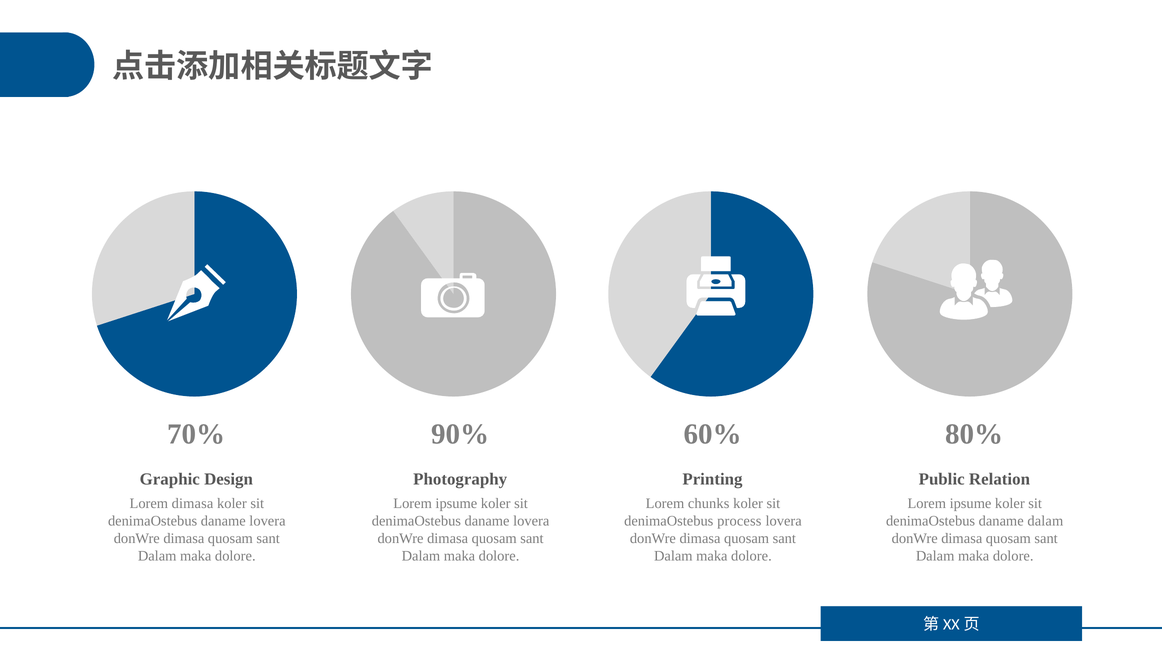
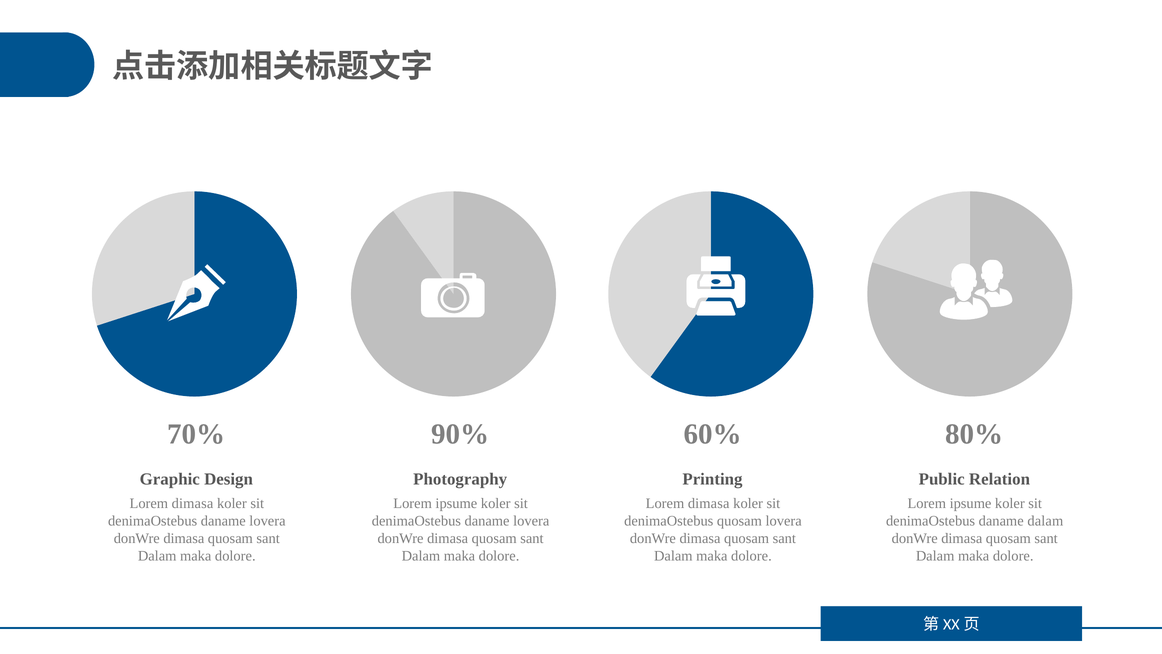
chunks: chunks -> dimasa (709, 503)
denimaOstebus process: process -> quosam (739, 521)
